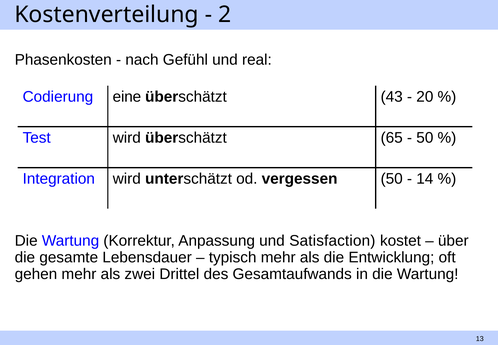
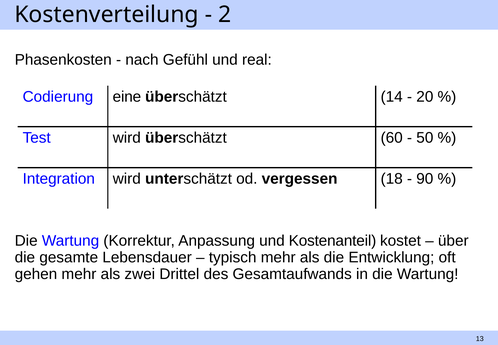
43: 43 -> 14 (392, 97)
65: 65 -> 60 (392, 138)
vergessen 50: 50 -> 18 (392, 179)
14: 14 -> 90 (425, 179)
Satisfaction: Satisfaction -> Kostenanteil (333, 241)
